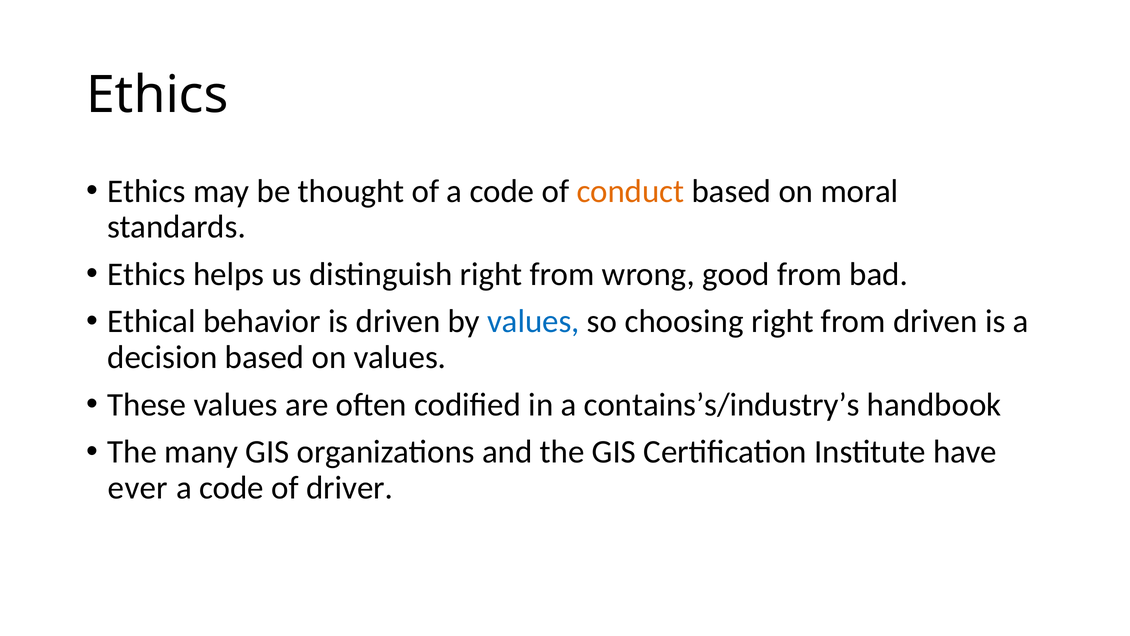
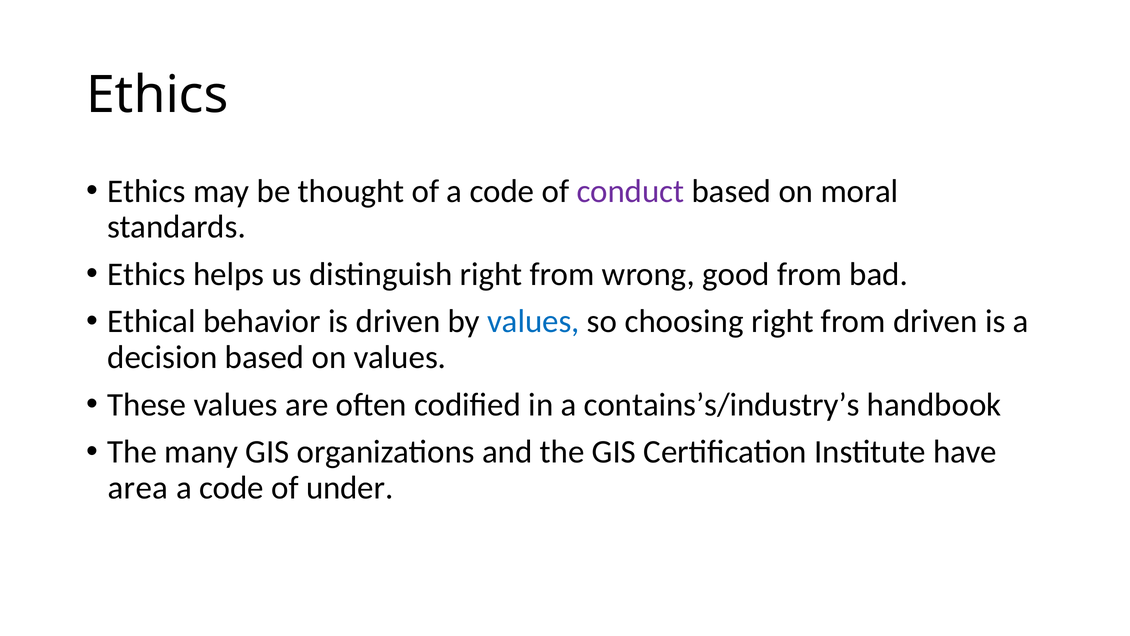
conduct colour: orange -> purple (630, 191)
ever: ever -> area (138, 487)
driver: driver -> under (350, 487)
